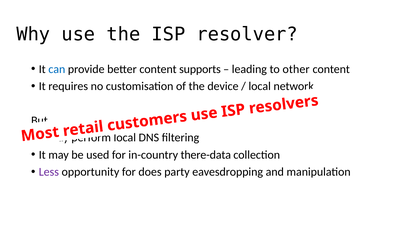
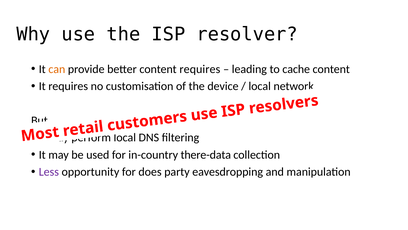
can colour: blue -> orange (57, 69)
content supports: supports -> requires (200, 69)
other: other -> cache (296, 69)
